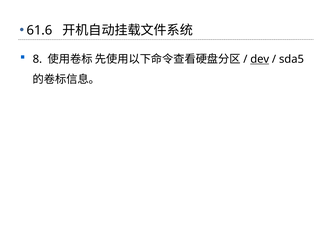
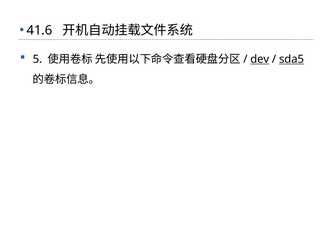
61.6: 61.6 -> 41.6 (40, 30)
8: 8 -> 5 (37, 59)
sda5 underline: none -> present (291, 59)
